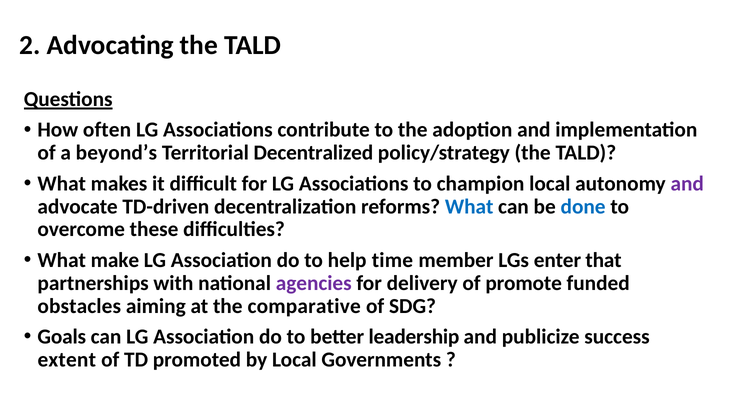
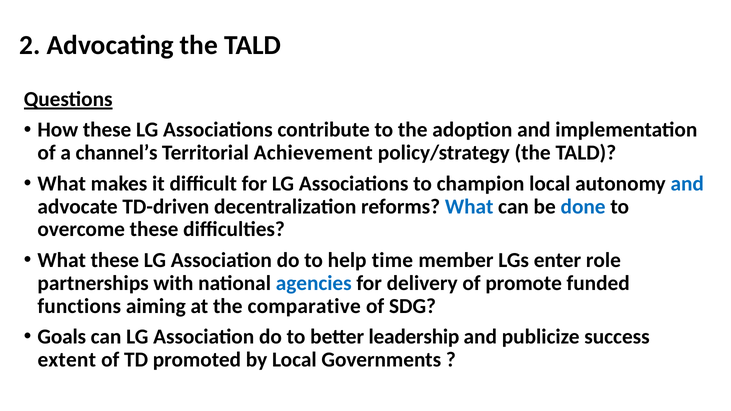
How often: often -> these (107, 130)
beyond’s: beyond’s -> channel’s (117, 153)
Decentralized: Decentralized -> Achievement (313, 153)
and colour: purple -> blue (687, 184)
What make: make -> these (115, 260)
that: that -> role (603, 260)
agencies colour: purple -> blue (314, 283)
obstacles: obstacles -> functions (79, 306)
